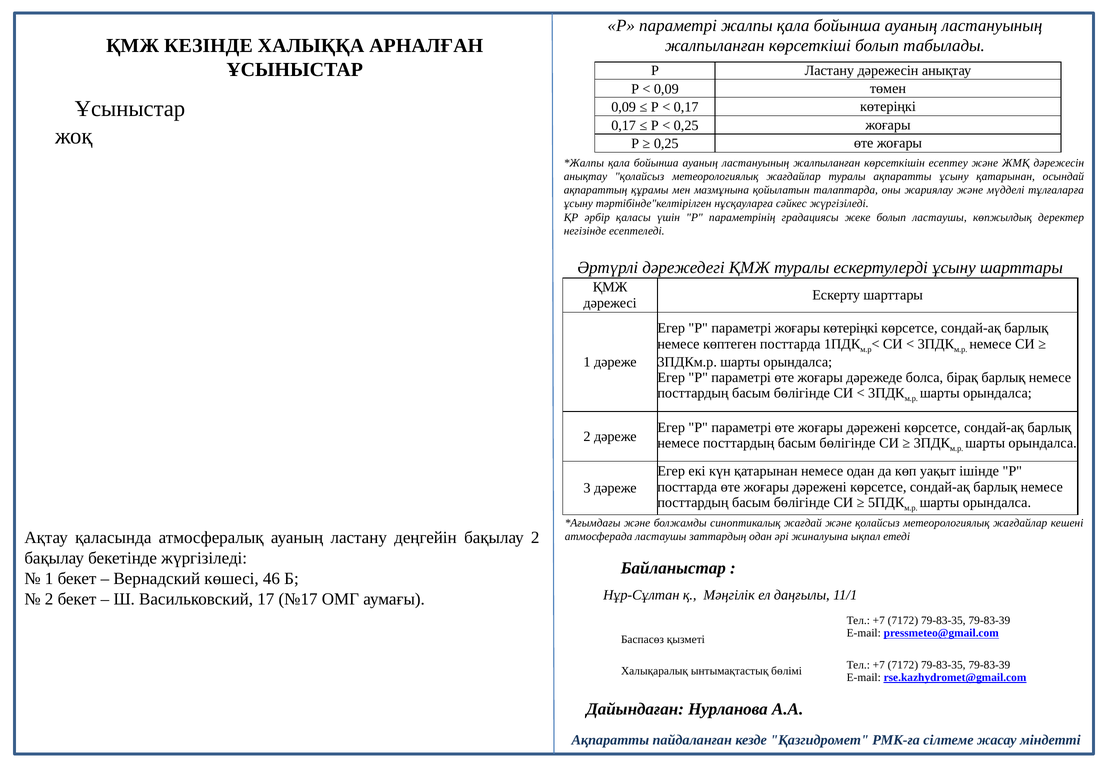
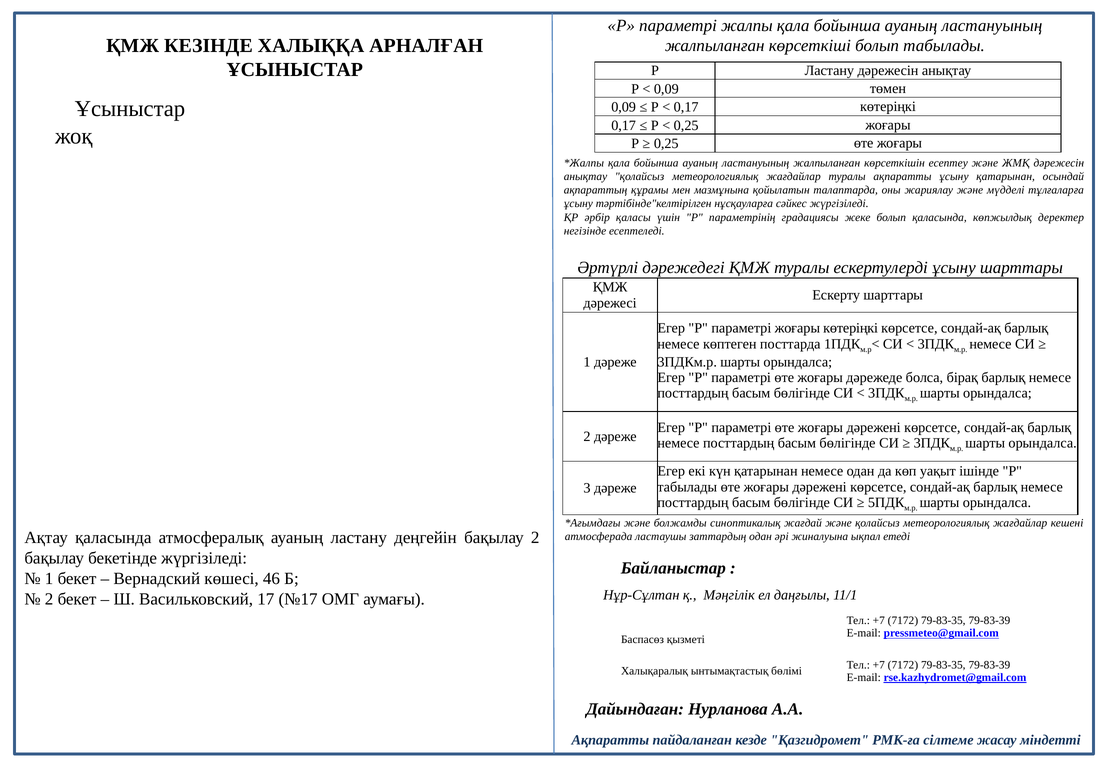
болып ластаушы: ластаушы -> қаласында (940, 217)
посттарда: посттарда -> табылады (687, 487)
